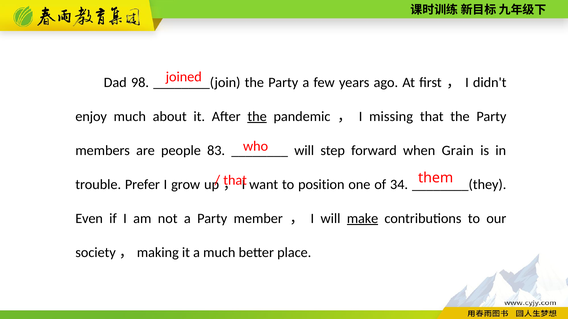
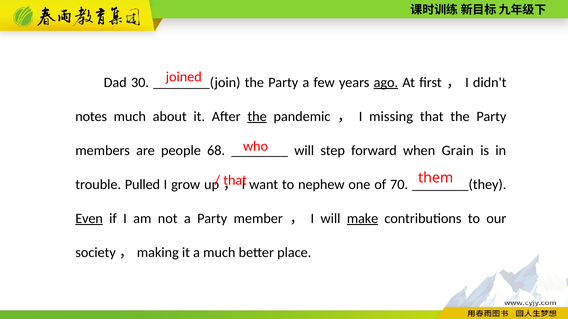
98: 98 -> 30 (140, 82)
ago underline: none -> present (386, 82)
enjoy: enjoy -> notes (91, 117)
83: 83 -> 68 (216, 151)
Prefer: Prefer -> Pulled (142, 185)
position: position -> nephew (321, 185)
34: 34 -> 70 (399, 185)
Even underline: none -> present (89, 219)
